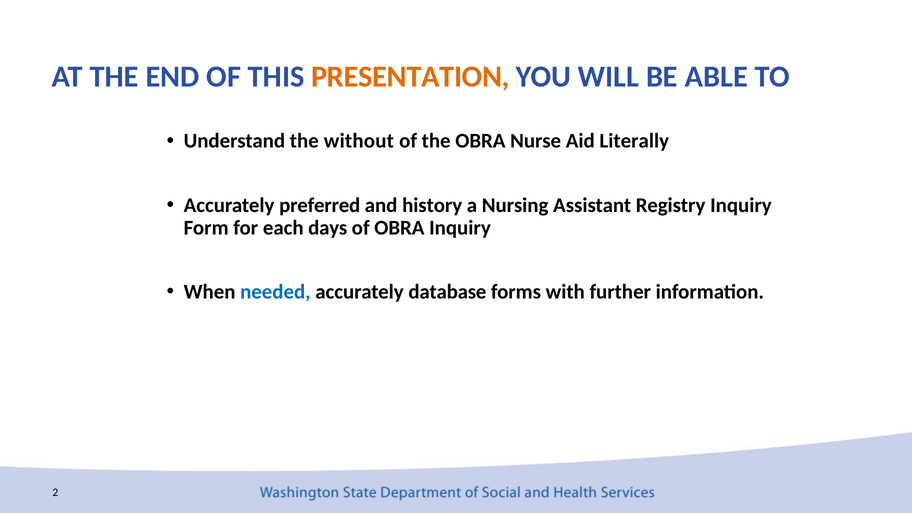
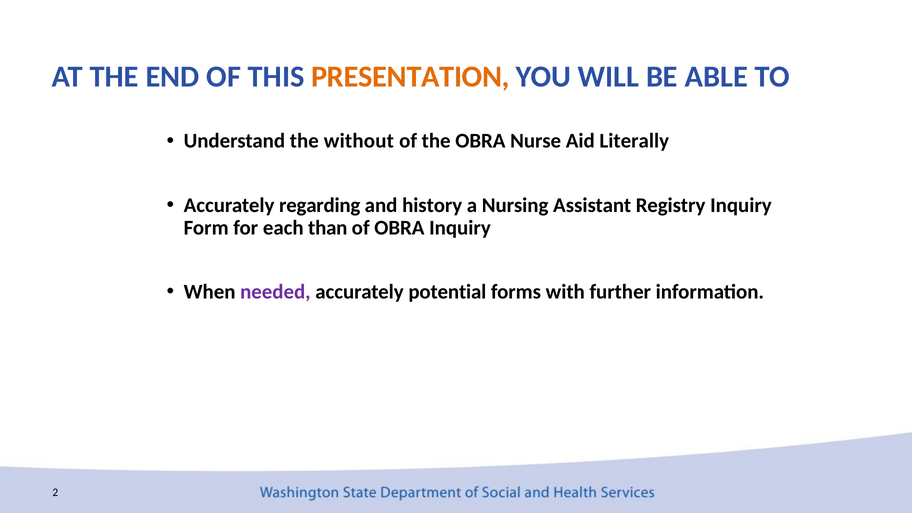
preferred: preferred -> regarding (320, 205)
days: days -> than (328, 228)
needed colour: blue -> purple (275, 292)
database: database -> potential (447, 292)
